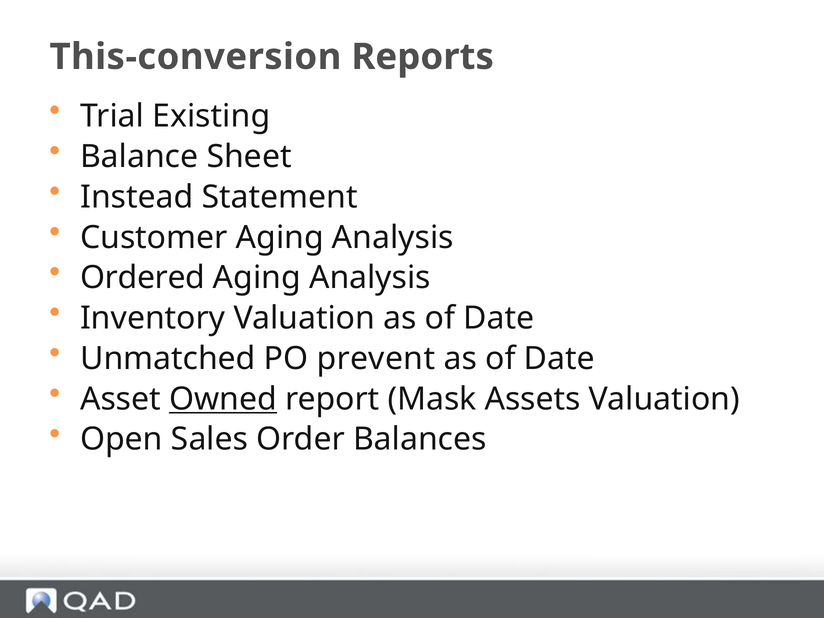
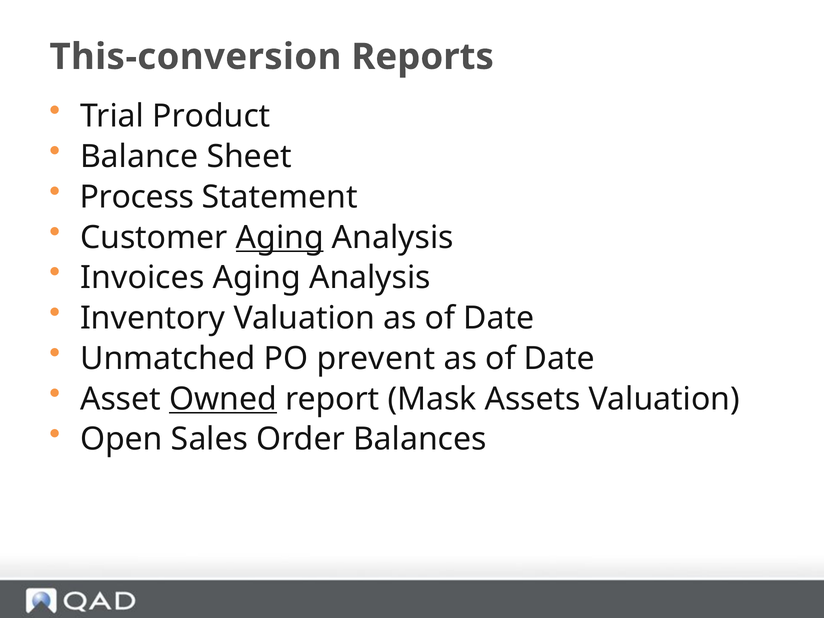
Existing: Existing -> Product (211, 116)
Instead: Instead -> Process (137, 197)
Aging underline: none -> present (280, 237)
Ordered: Ordered -> Invoices (142, 278)
